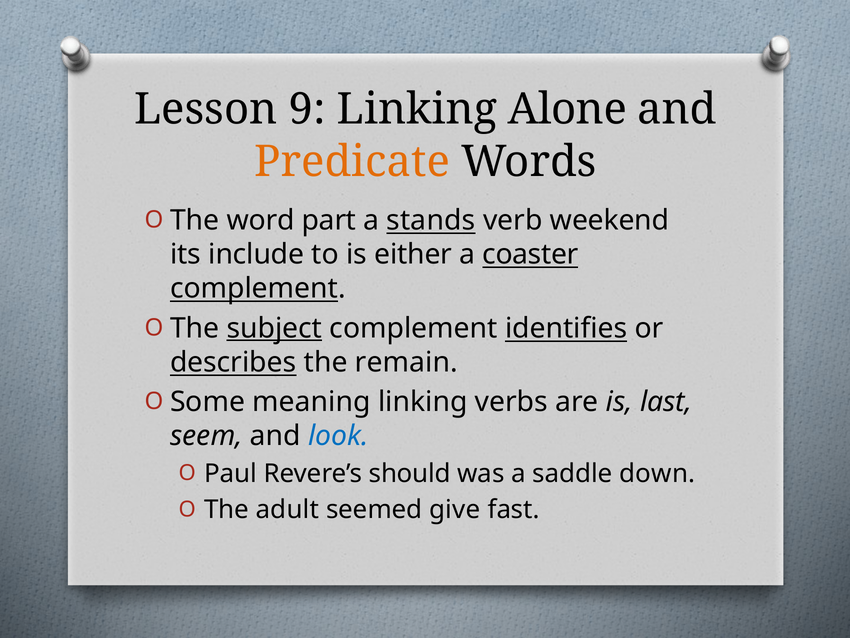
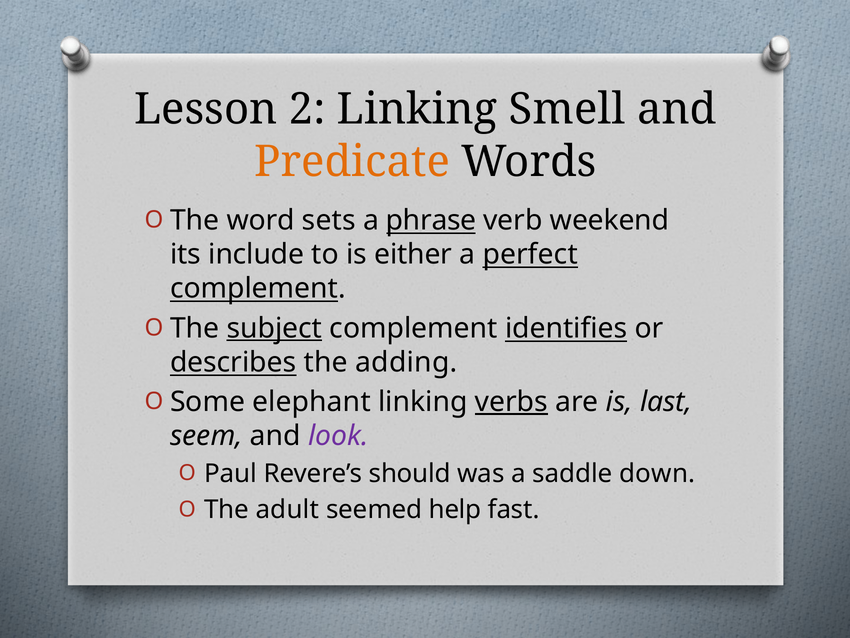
9: 9 -> 2 (307, 109)
Alone: Alone -> Smell (567, 109)
part: part -> sets (329, 220)
stands: stands -> phrase (431, 220)
coaster: coaster -> perfect (530, 254)
remain: remain -> adding (406, 362)
meaning: meaning -> elephant (312, 402)
verbs underline: none -> present (511, 402)
look colour: blue -> purple (338, 436)
give: give -> help (455, 509)
